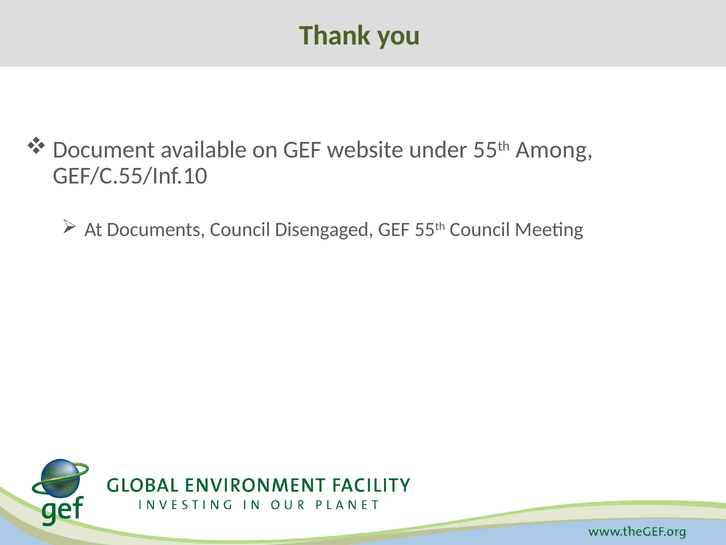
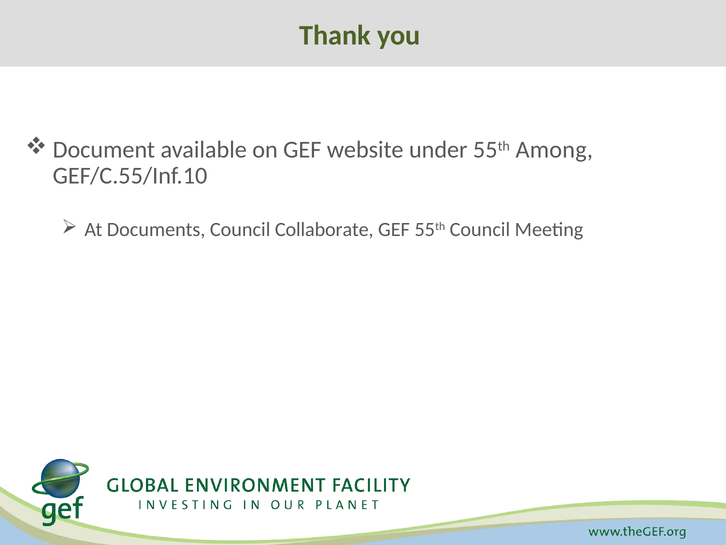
Disengaged: Disengaged -> Collaborate (324, 230)
